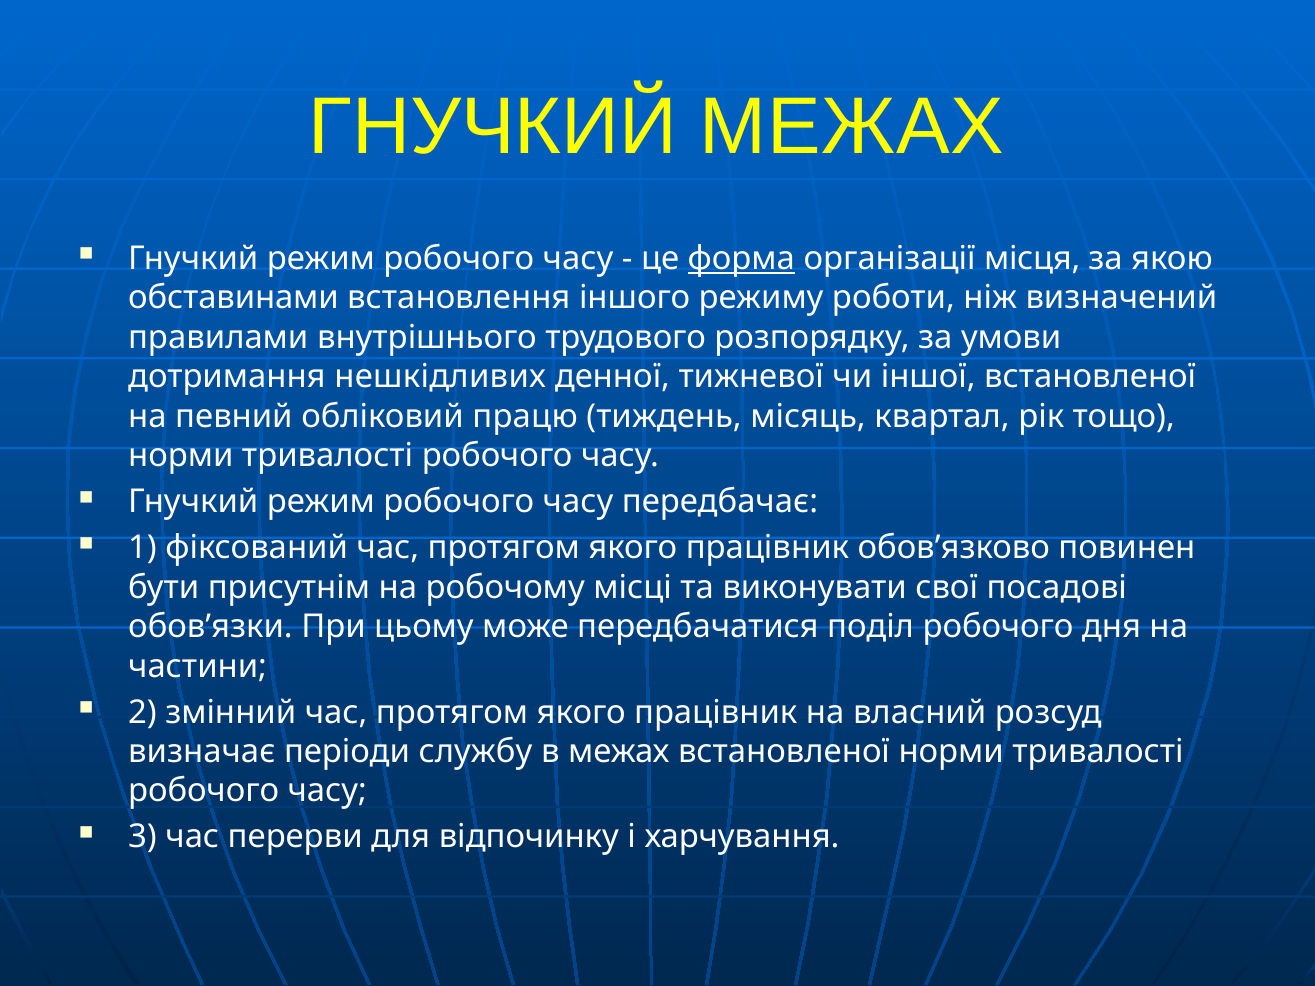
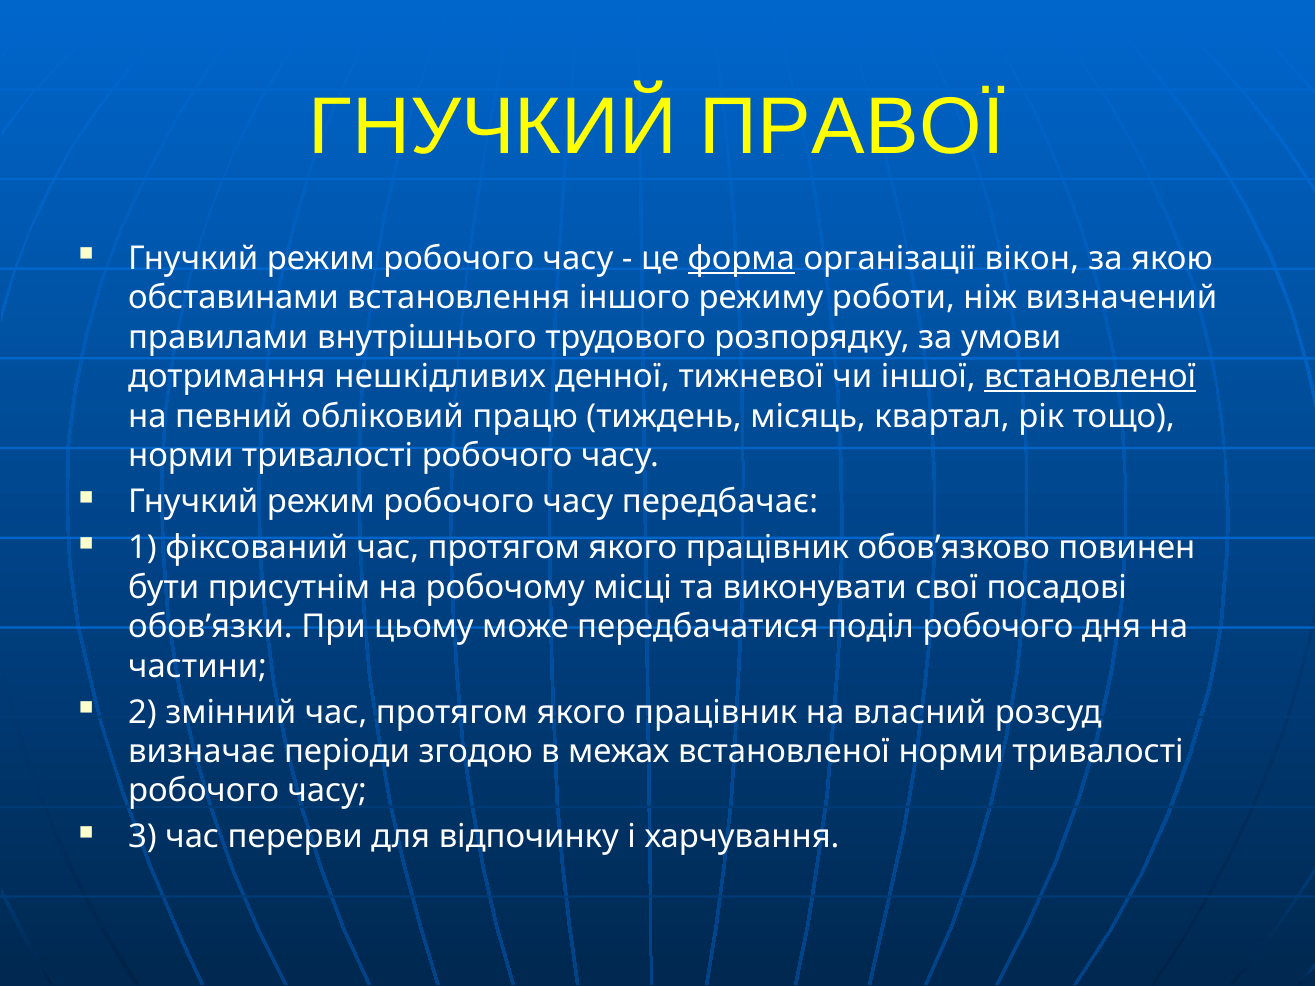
ГНУЧКИЙ МЕЖАХ: МЕЖАХ -> ПРАВОЇ (852, 128)
місця: місця -> вікон (1032, 259)
встановленої underline: none -> present (1090, 377)
службу: службу -> згодою (476, 752)
